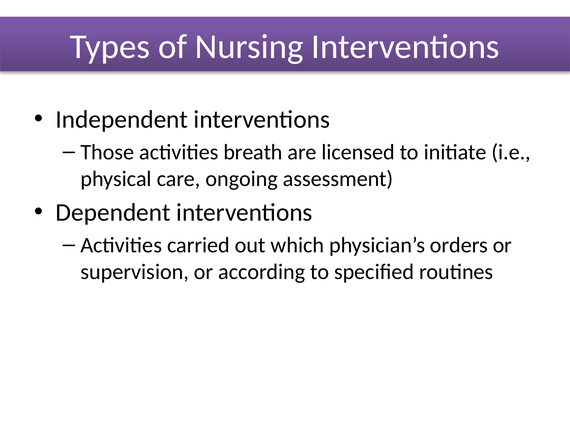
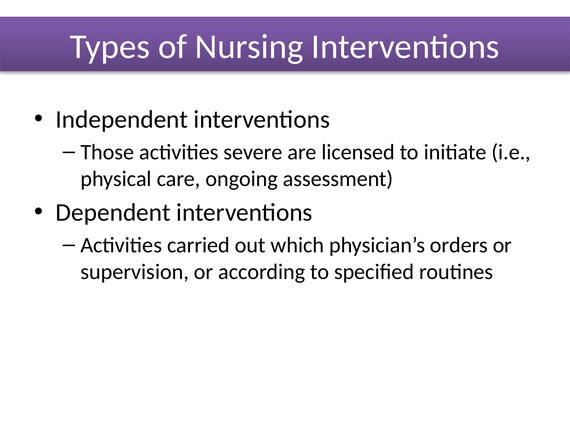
breath: breath -> severe (253, 152)
